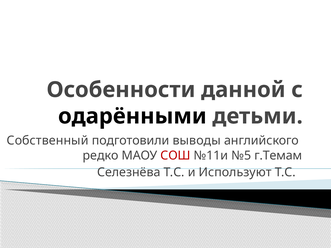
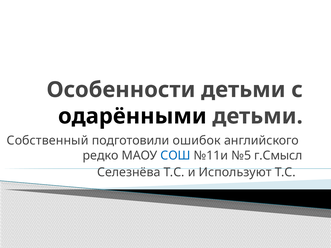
Особенности данной: данной -> детьми (243, 90)
выводы: выводы -> ошибок (197, 141)
СОШ colour: red -> blue (175, 156)
г.Темам: г.Темам -> г.Смысл (278, 156)
